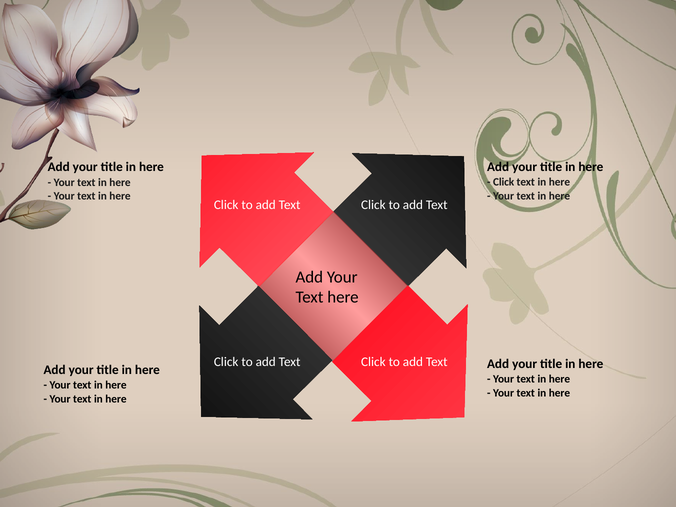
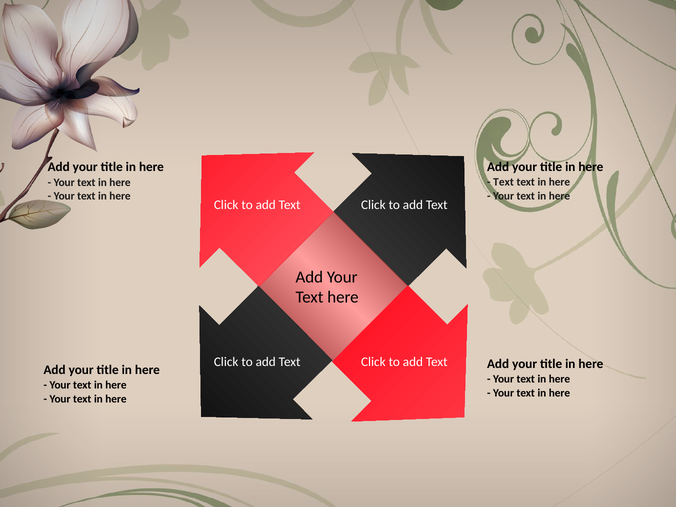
Click: Click -> Text (504, 182)
